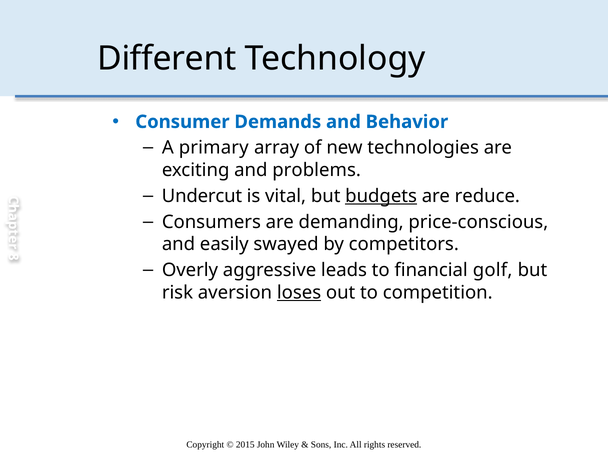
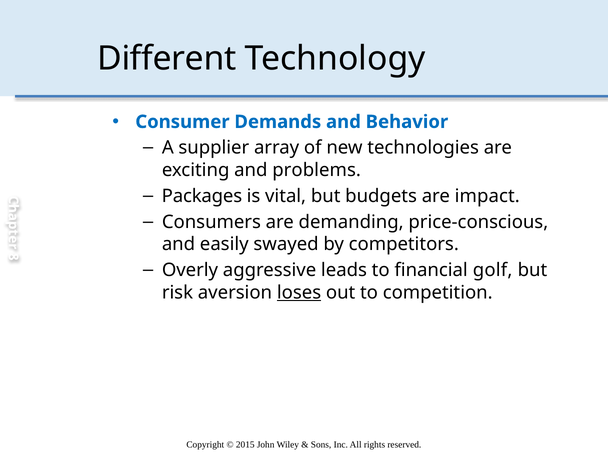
primary: primary -> supplier (214, 148)
Undercut: Undercut -> Packages (202, 196)
budgets underline: present -> none (381, 196)
reduce: reduce -> impact (487, 196)
